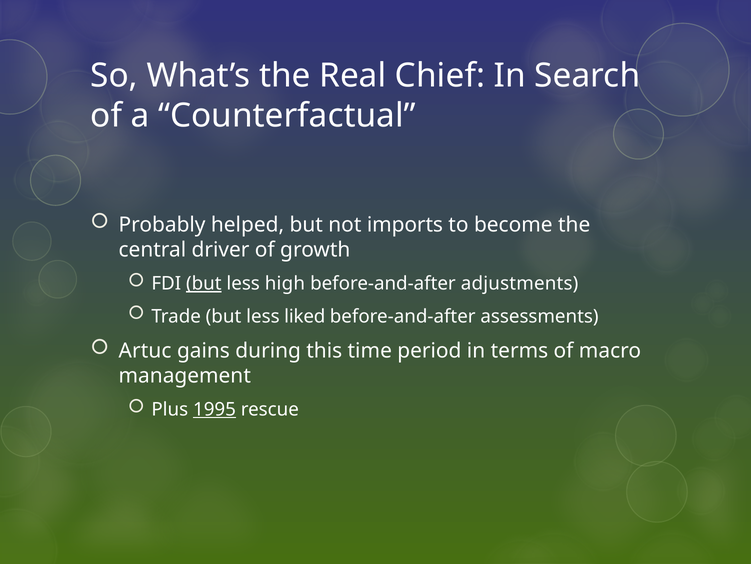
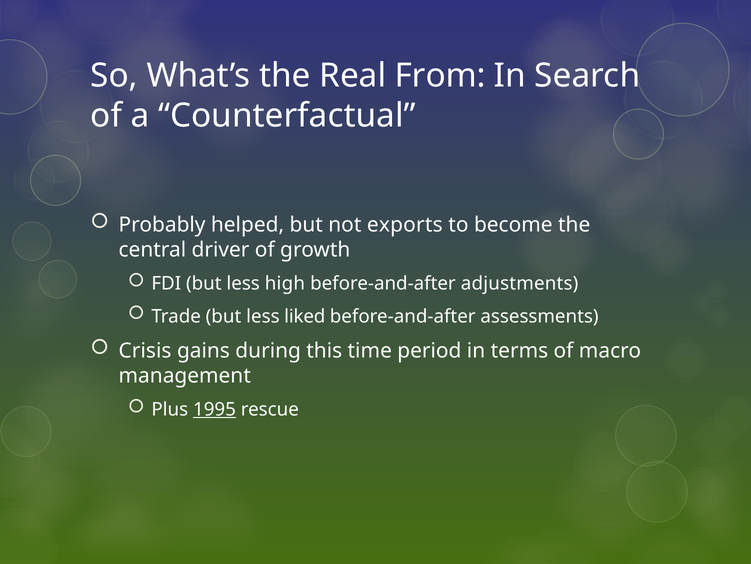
Chief: Chief -> From (440, 76)
imports: imports -> exports (405, 225)
but underline: present -> none (204, 283)
Artuc: Artuc -> Crisis (145, 350)
